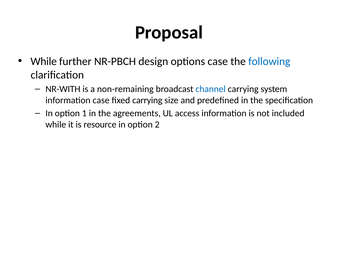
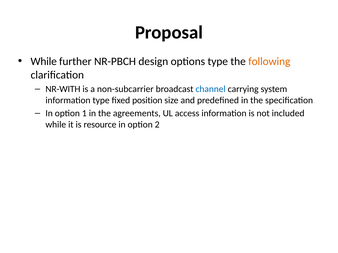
options case: case -> type (218, 61)
following colour: blue -> orange (269, 61)
non-remaining: non-remaining -> non-subcarrier (125, 89)
information case: case -> type (101, 100)
fixed carrying: carrying -> position (147, 100)
